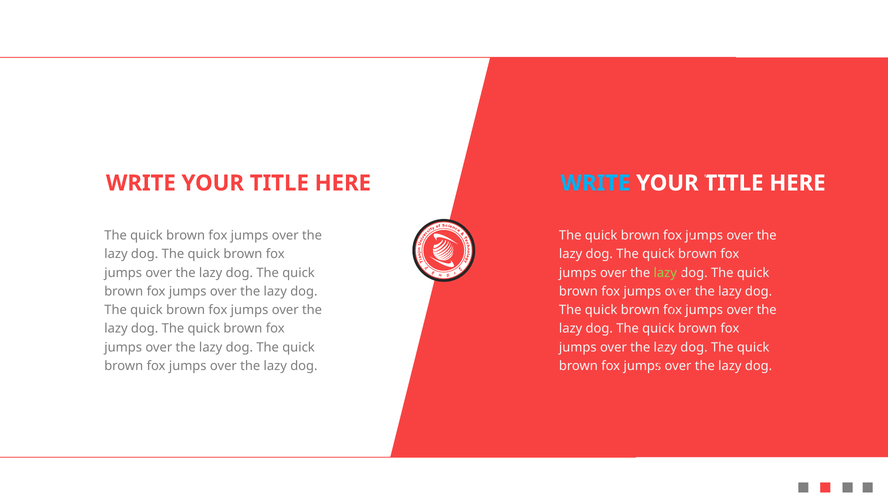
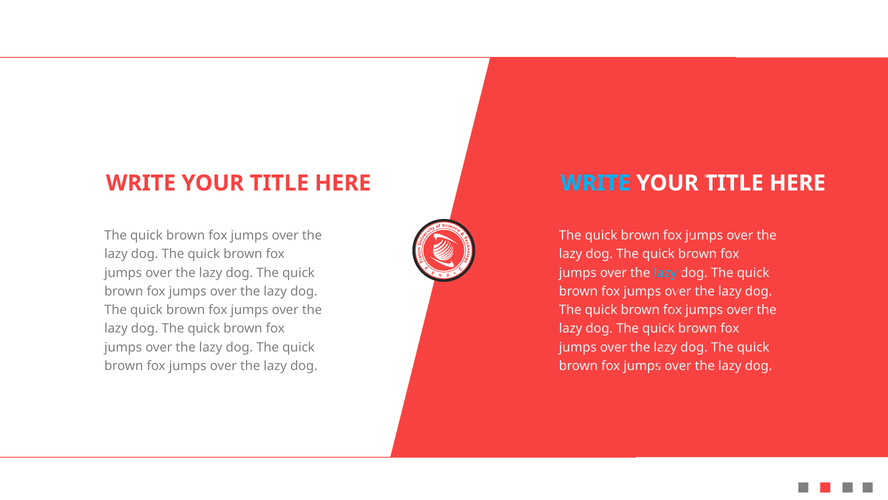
lazy colour: light green -> light blue (665, 272)
